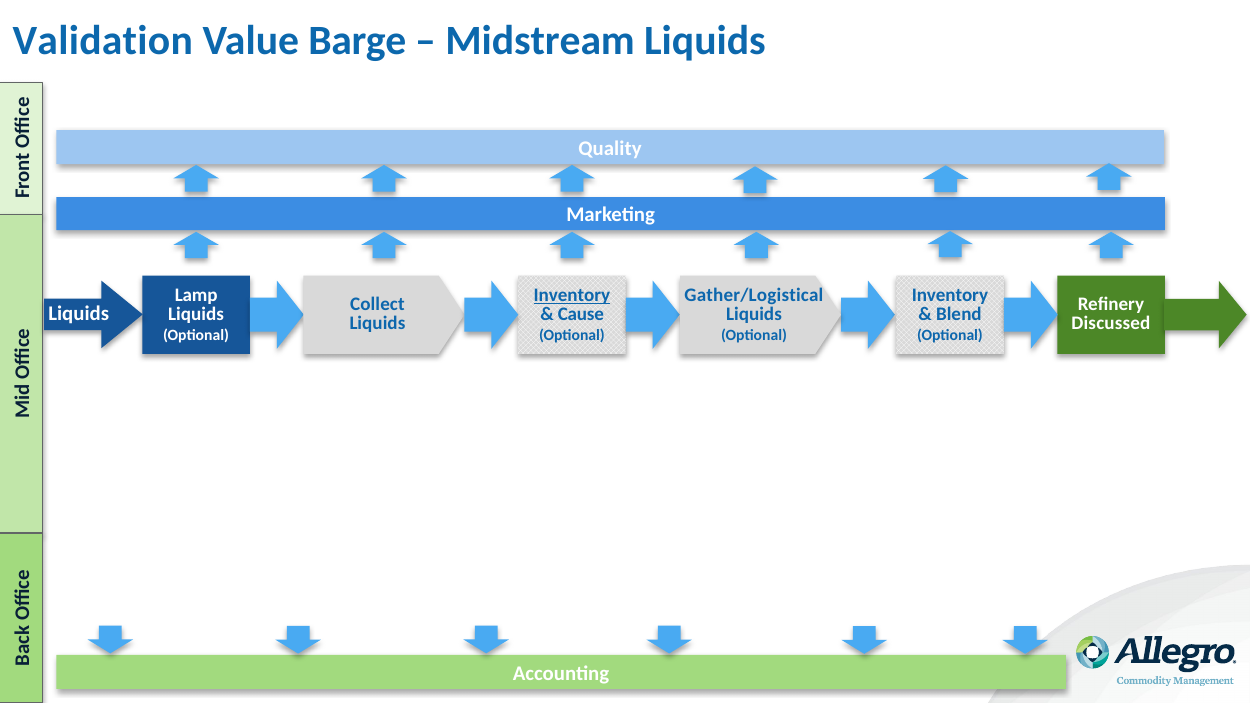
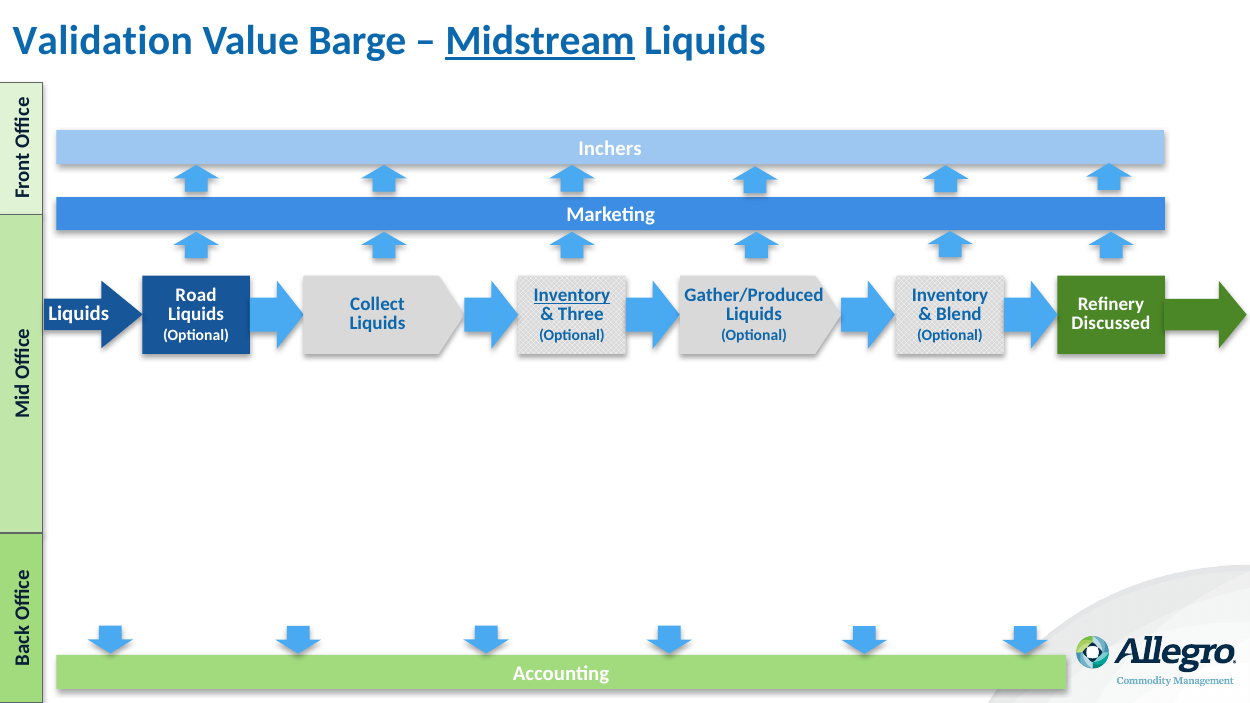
Midstream underline: none -> present (540, 40)
Quality: Quality -> Inchers (610, 149)
Lamp: Lamp -> Road (196, 295)
Gather/Logistical: Gather/Logistical -> Gather/Produced (754, 295)
Cause: Cause -> Three (581, 314)
